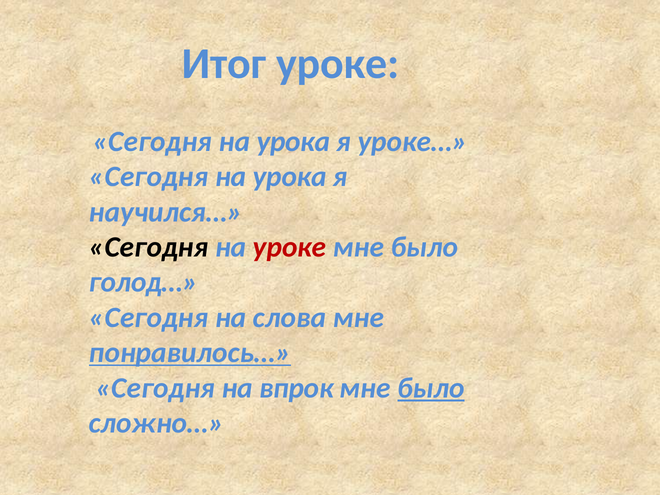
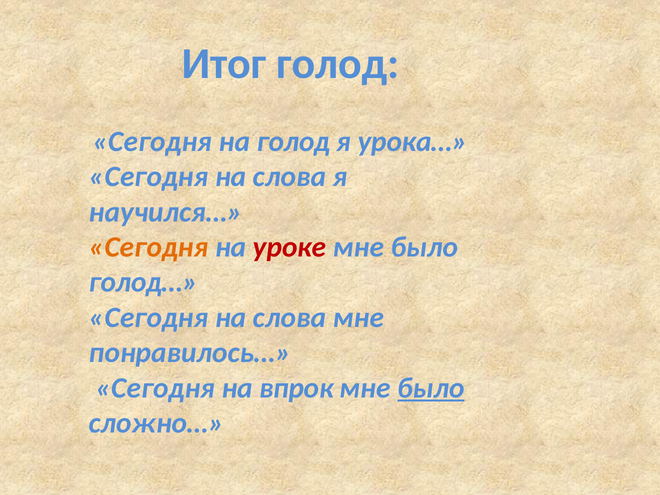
Итог уроке: уроке -> голод (338, 64)
урока: урока -> голод (293, 141)
уроке…: уроке… -> урока… (413, 141)
урока: урока -> слова (290, 177)
Сегодня colour: black -> orange (149, 247)
понравилось… underline: present -> none (190, 353)
